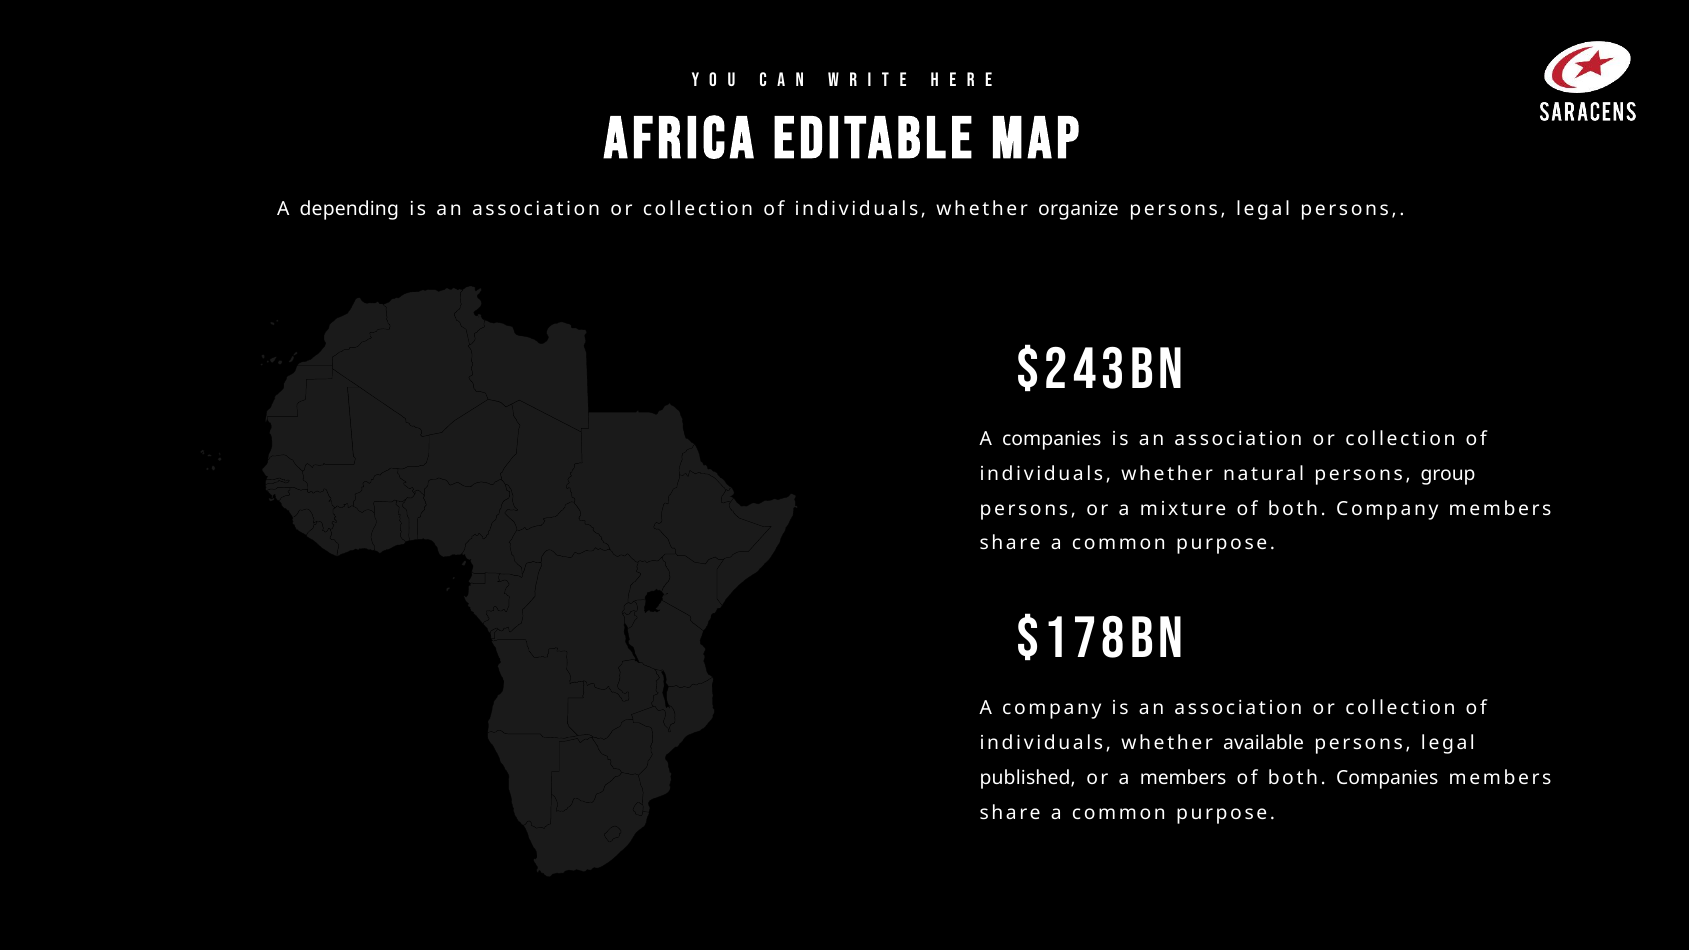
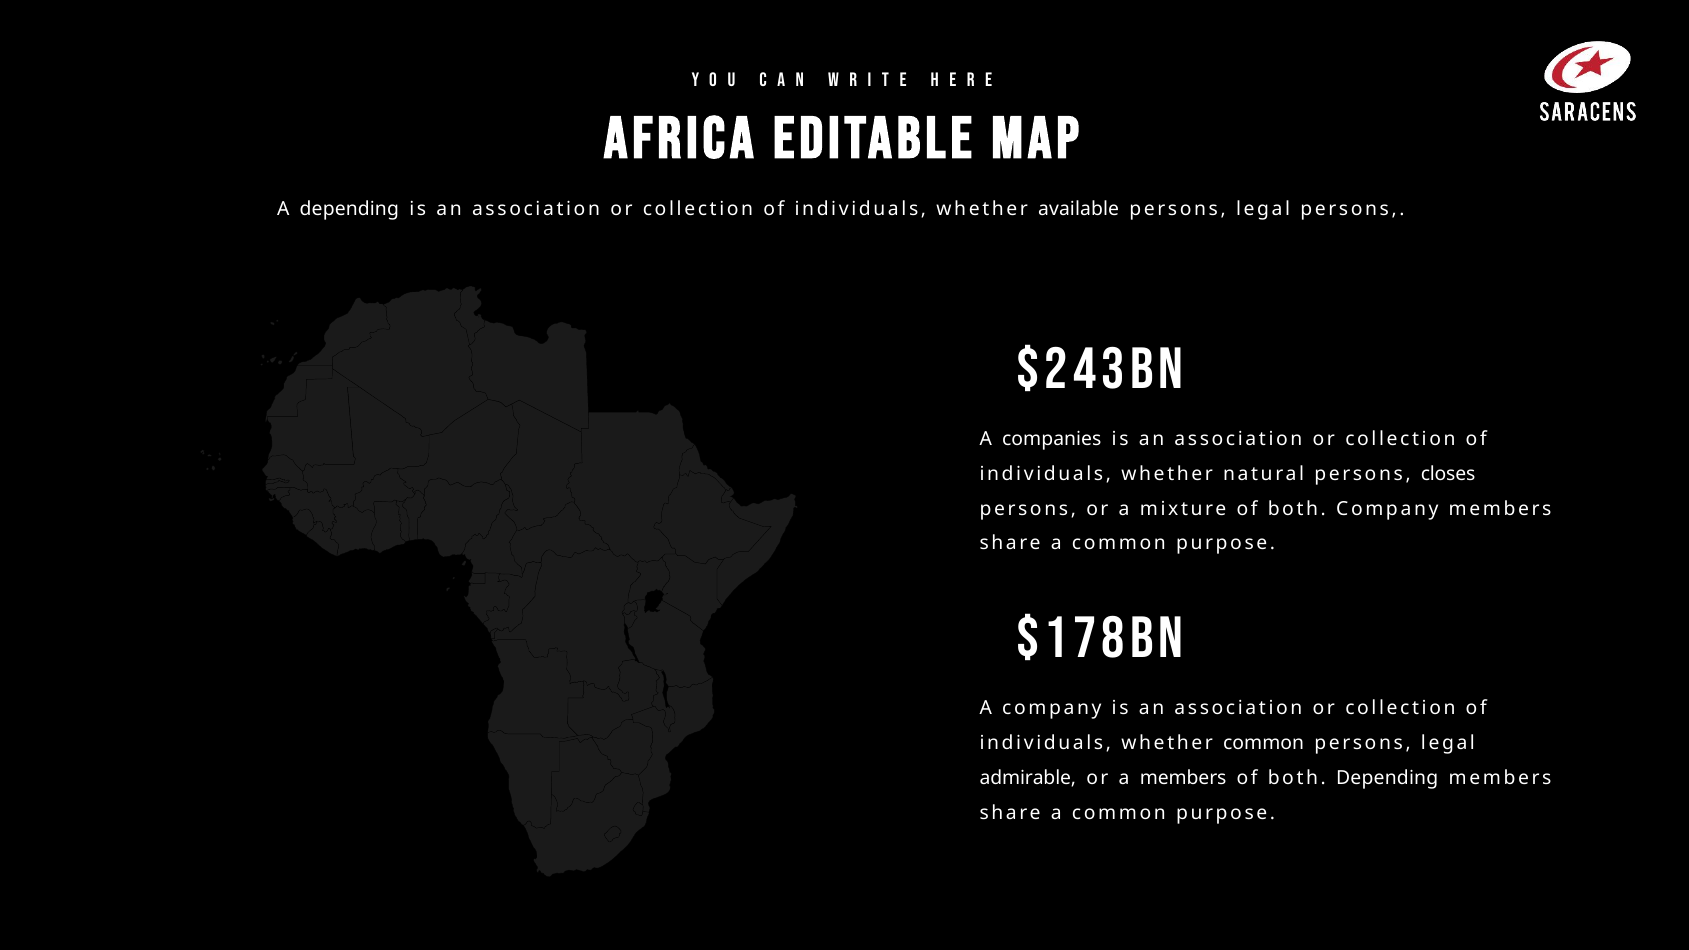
organize: organize -> available (1079, 209)
group: group -> closes (1448, 474)
whether available: available -> common (1264, 743)
published: published -> admirable (1028, 778)
both Companies: Companies -> Depending (1387, 778)
